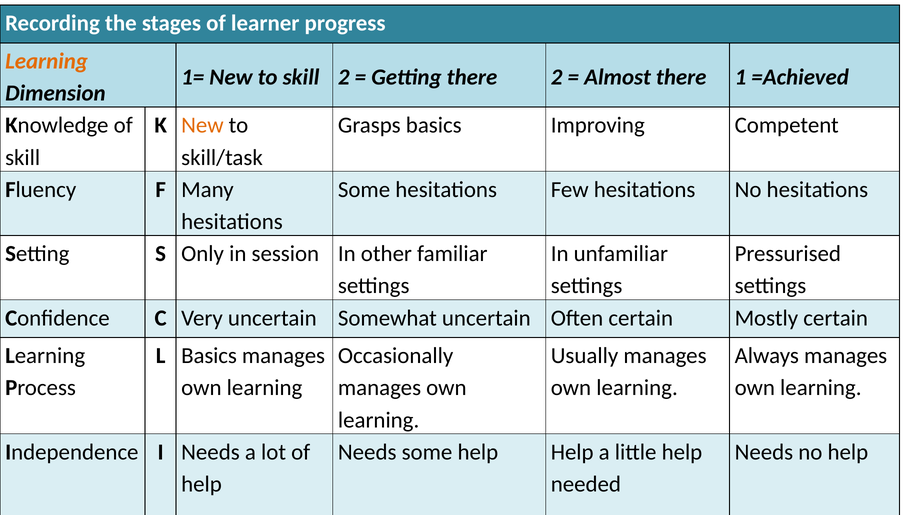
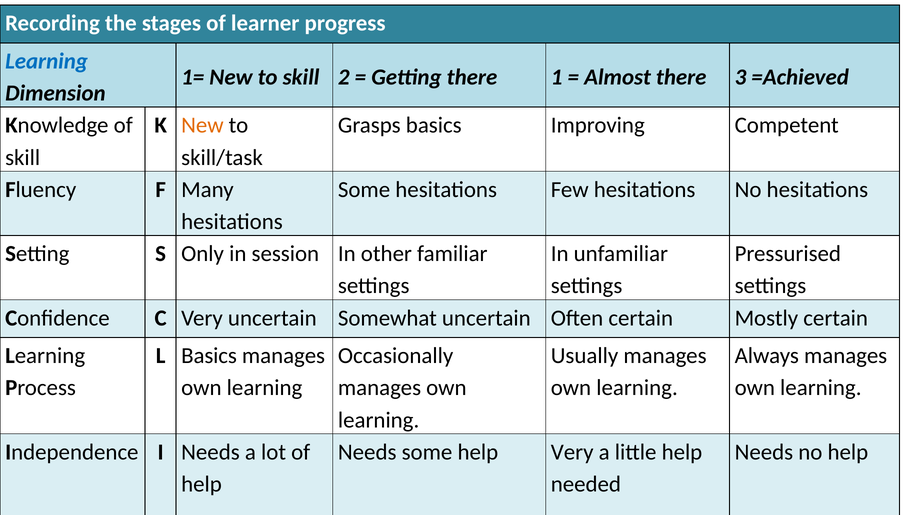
Learning colour: orange -> blue (47, 61)
there 2: 2 -> 1 (557, 77)
1: 1 -> 3 (740, 77)
help Help: Help -> Very (572, 452)
